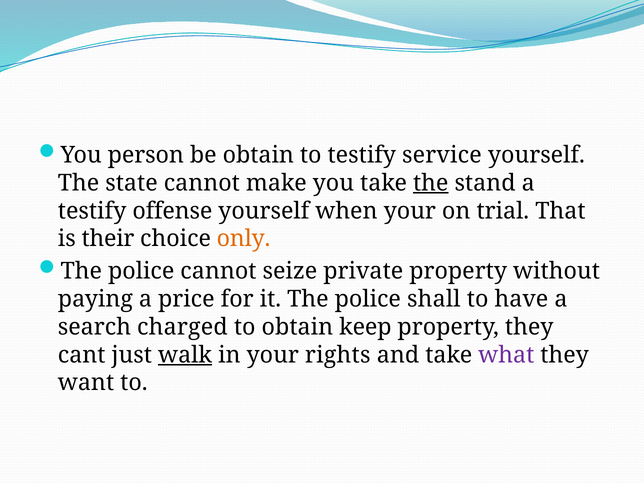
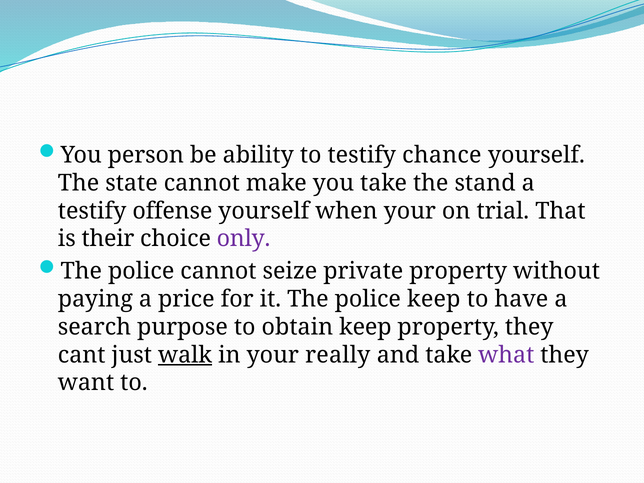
be obtain: obtain -> ability (258, 155)
service: service -> chance (442, 155)
the underline: present -> none (431, 183)
only colour: orange -> purple (244, 239)
police shall: shall -> keep (434, 299)
charged: charged -> purpose (182, 327)
rights: rights -> really (338, 355)
